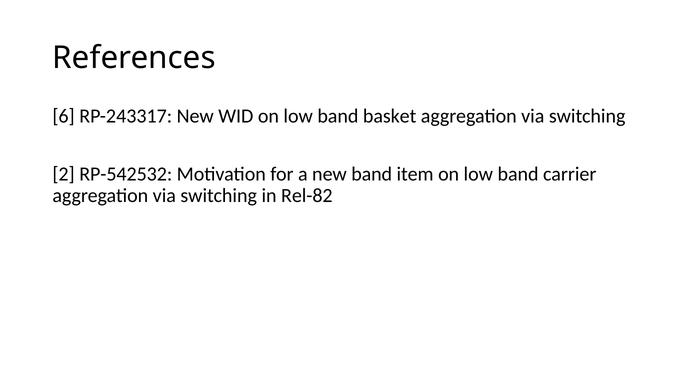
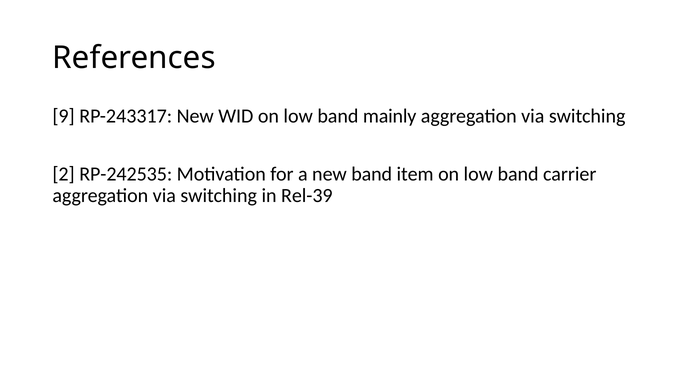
6: 6 -> 9 (64, 116)
basket: basket -> mainly (390, 116)
RP-542532: RP-542532 -> RP-242535 (126, 174)
Rel-82: Rel-82 -> Rel-39 (307, 195)
